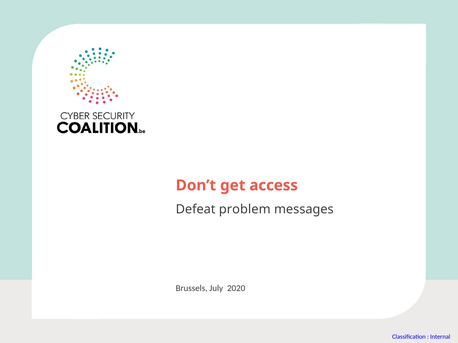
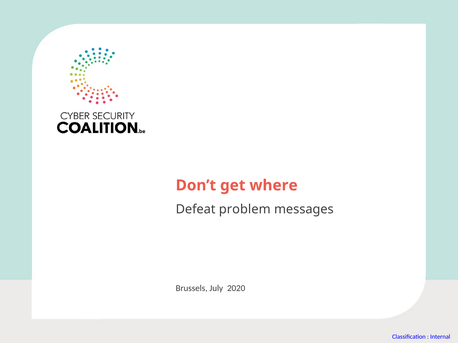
access: access -> where (274, 186)
